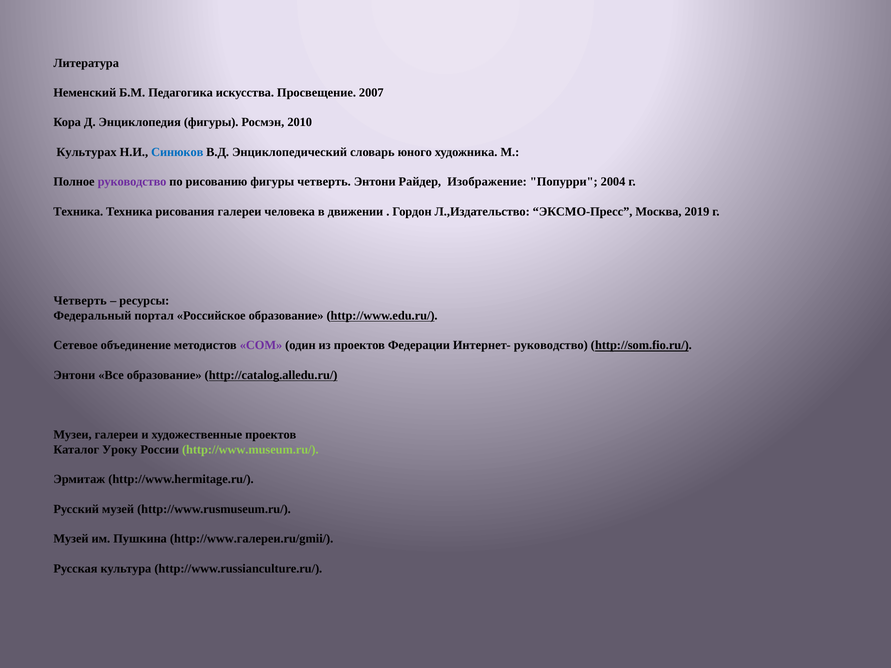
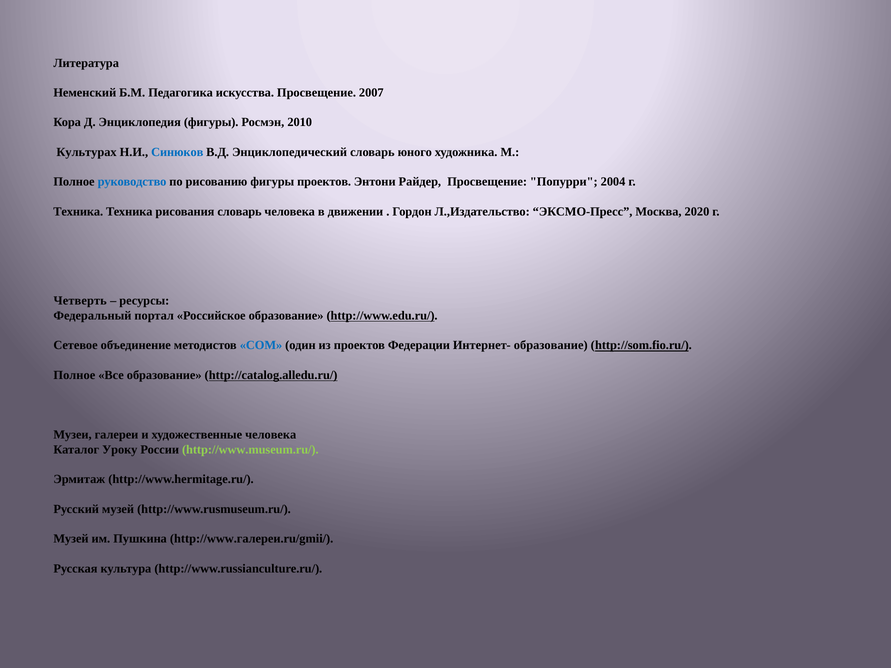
руководство colour: purple -> blue (132, 182)
фигуры четверть: четверть -> проектов (324, 182)
Райдер Изображение: Изображение -> Просвещение (487, 182)
рисования галереи: галереи -> словарь (240, 212)
2019: 2019 -> 2020 (697, 212)
СОМ colour: purple -> blue (261, 346)
Интернет- руководство: руководство -> образование (551, 346)
Энтони: Энтони -> Полное (74, 375)
художественные проектов: проектов -> человека (271, 435)
